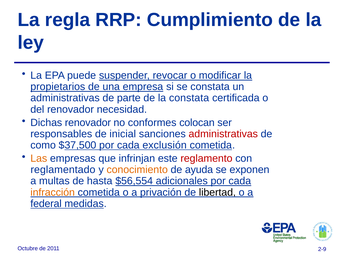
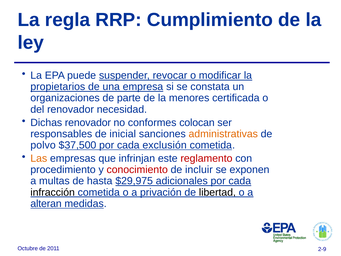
administrativas: administrativas -> organizaciones (65, 98)
la constata: constata -> menores (189, 98)
administrativas colour: red -> orange (223, 134)
como: como -> polvo (43, 145)
reglamentado: reglamentado -> procedimiento (63, 170)
conocimiento colour: orange -> red (137, 170)
ayuda: ayuda -> incluir (199, 170)
$56,554: $56,554 -> $29,975 (134, 181)
infracción colour: orange -> black (53, 192)
federal: federal -> alteran (46, 203)
